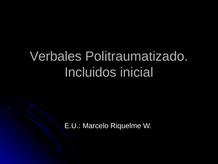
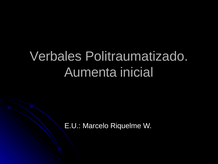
Incluidos: Incluidos -> Aumenta (90, 72)
